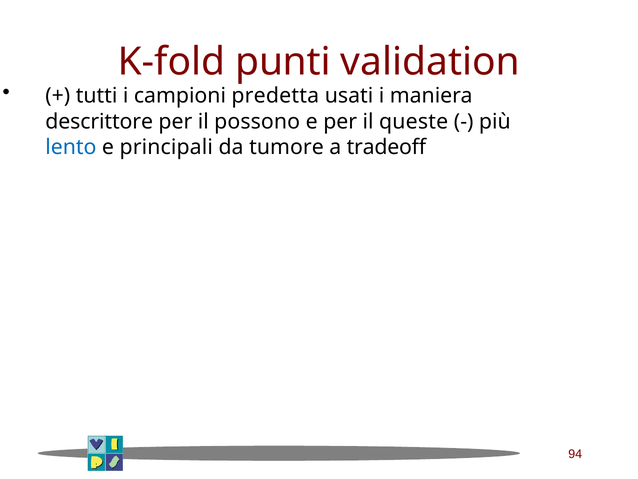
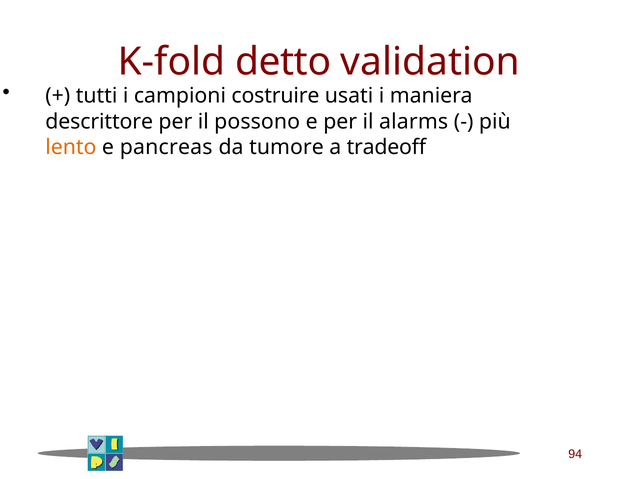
punti: punti -> detto (283, 62)
predetta: predetta -> costruire (275, 96)
queste: queste -> alarms (414, 121)
lento colour: blue -> orange (71, 147)
principali: principali -> pancreas (166, 147)
